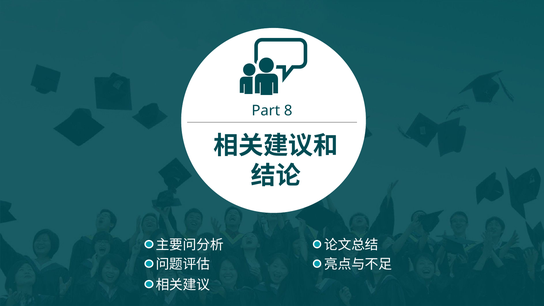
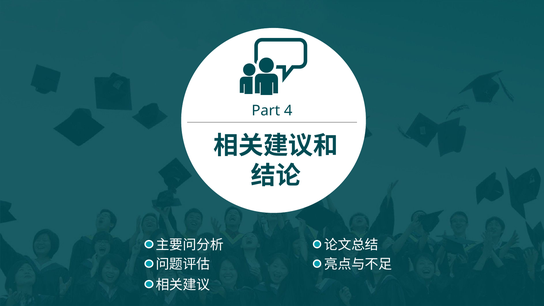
8: 8 -> 4 (288, 110)
